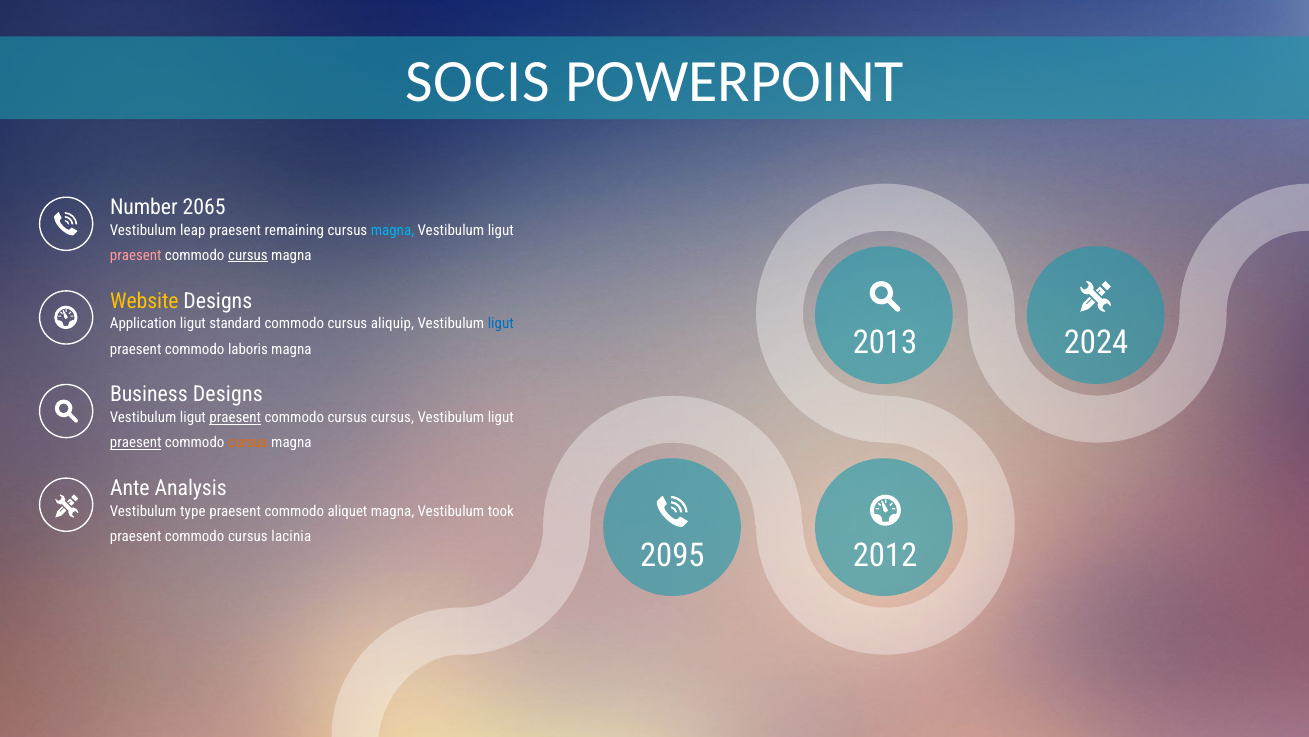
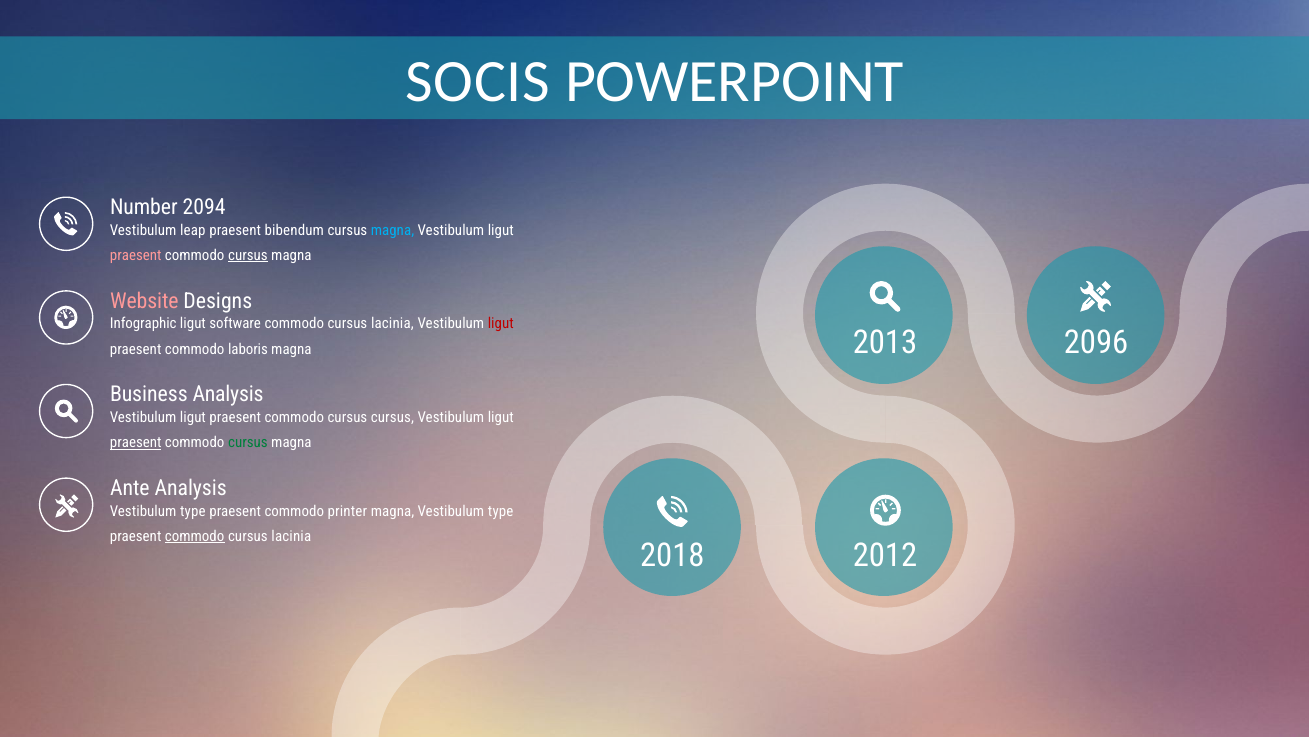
2065: 2065 -> 2094 (204, 207)
remaining: remaining -> bibendum (294, 230)
Website colour: yellow -> pink (144, 301)
Application: Application -> Infographic (143, 324)
standard: standard -> software (235, 324)
aliquip: aliquip -> lacinia (392, 324)
ligut colour: blue -> red (501, 324)
2024: 2024 -> 2096 (1096, 342)
Business Designs: Designs -> Analysis (228, 394)
praesent underline: present -> none (235, 417)
cursus colour: orange -> green (248, 442)
aliquet: aliquet -> printer (347, 511)
magna Vestibulum took: took -> type (501, 511)
commodo underline: none -> present (195, 536)
2095: 2095 -> 2018 (672, 555)
